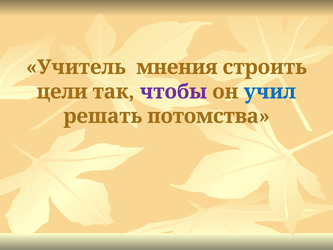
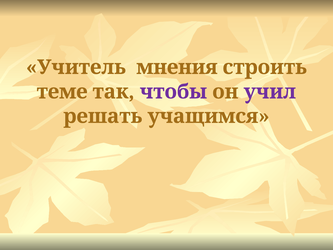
цели: цели -> теме (62, 92)
учил colour: blue -> purple (270, 92)
потомства: потомства -> учащимся (209, 116)
